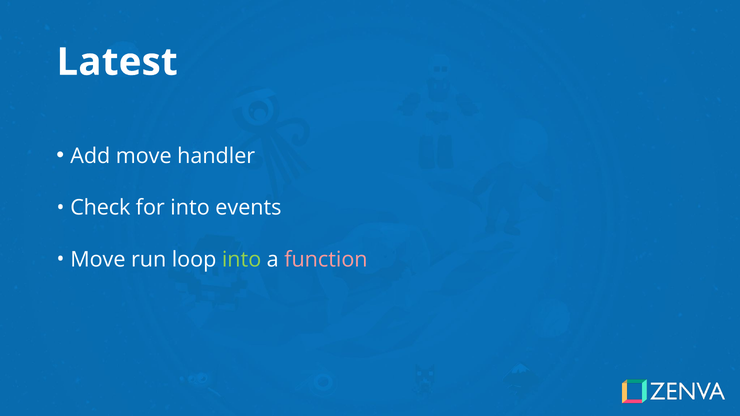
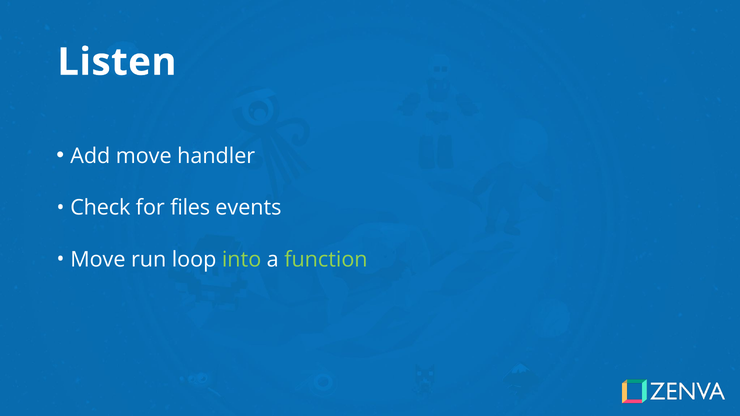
Latest: Latest -> Listen (117, 62)
for into: into -> files (190, 208)
function colour: pink -> light green (326, 260)
